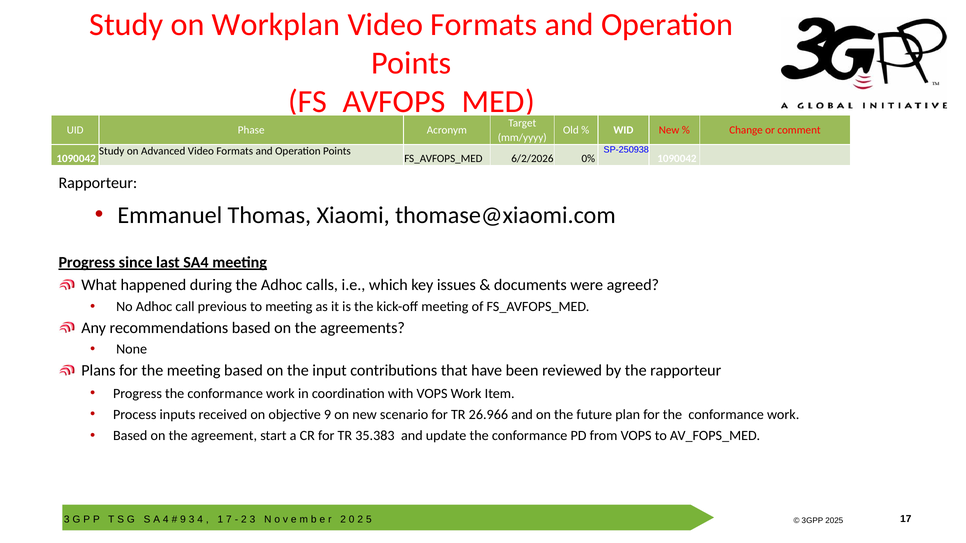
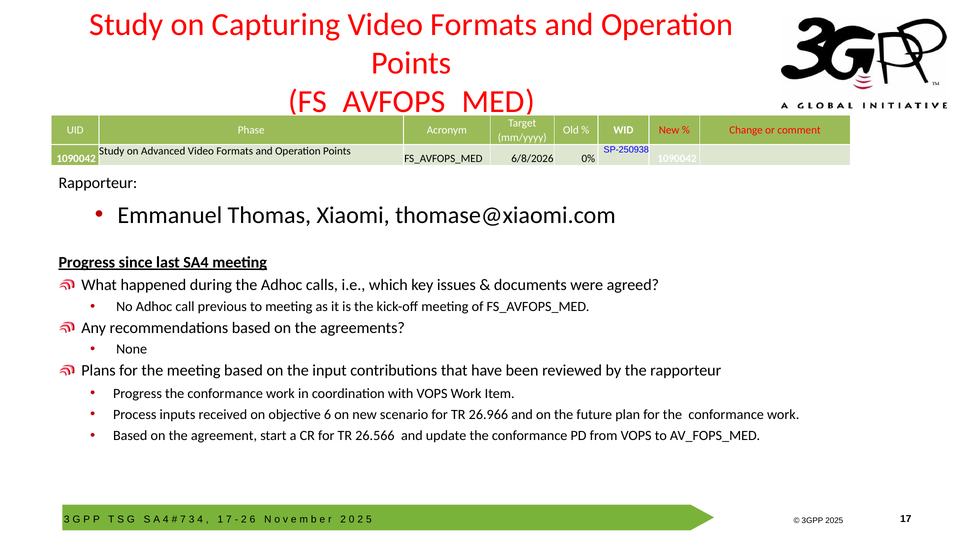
Workplan: Workplan -> Capturing (276, 24)
6/2/2026: 6/2/2026 -> 6/8/2026 (532, 159)
objective 9: 9 -> 6 (328, 415)
35.383: 35.383 -> 26.566 (375, 436)
9: 9 -> 7 (183, 520)
3: 3 -> 6 (252, 520)
